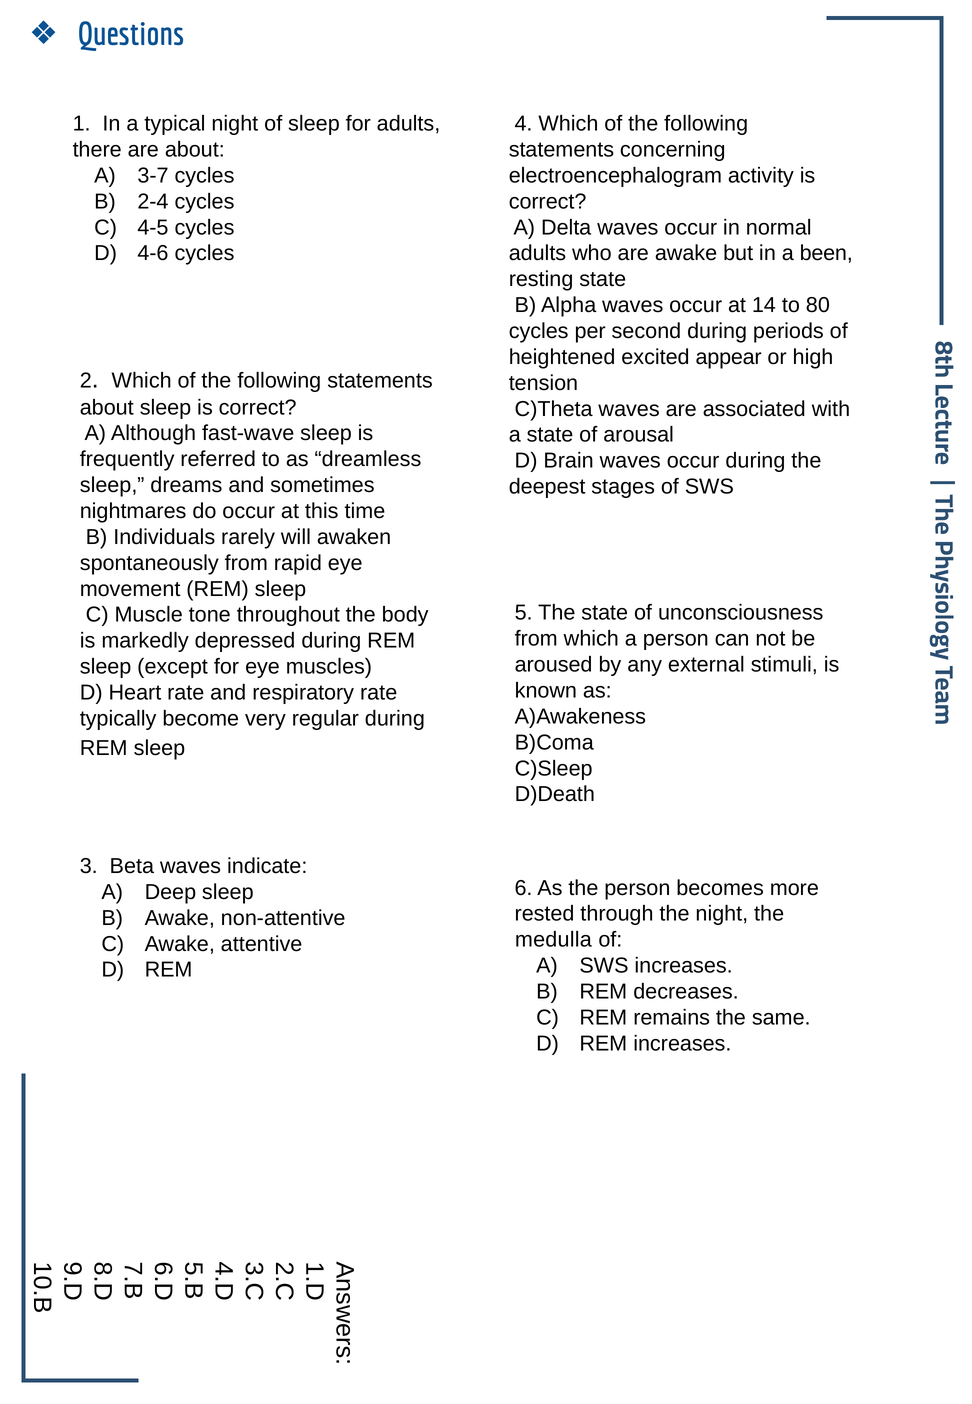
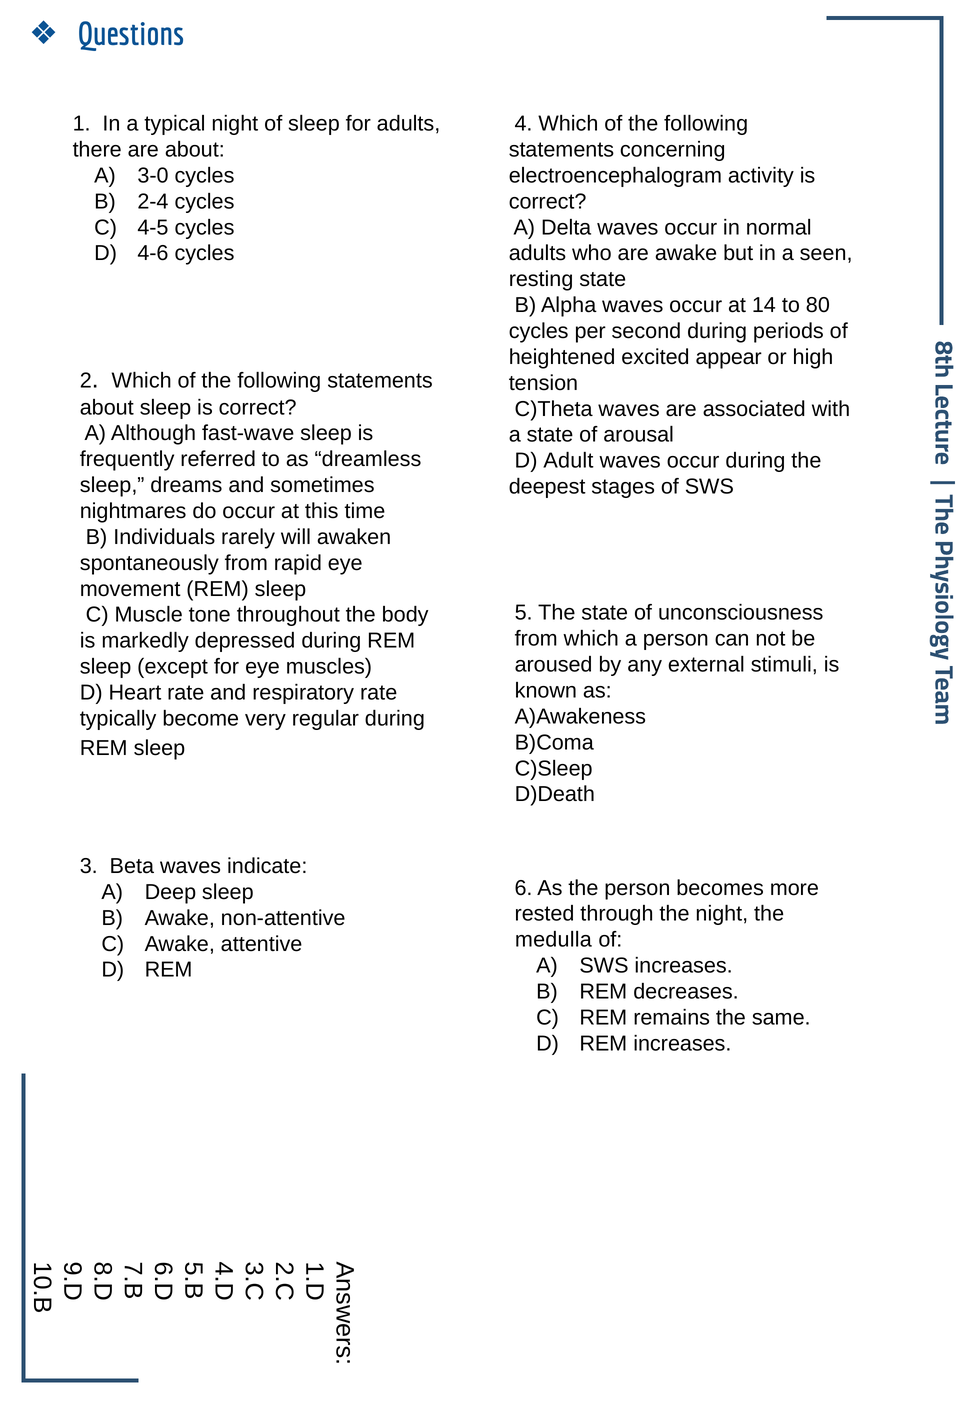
3-7: 3-7 -> 3-0 (153, 175)
been: been -> seen (826, 253)
Brain: Brain -> Adult (568, 461)
